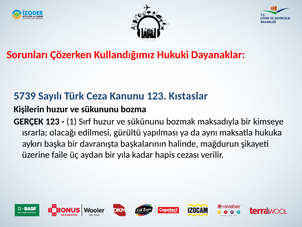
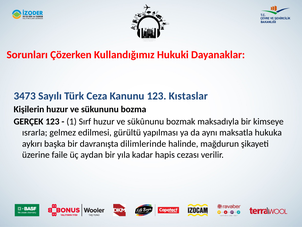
5739: 5739 -> 3473 (25, 96)
olacağı: olacağı -> gelmez (63, 132)
başkalarının: başkalarının -> dilimlerinde (143, 143)
